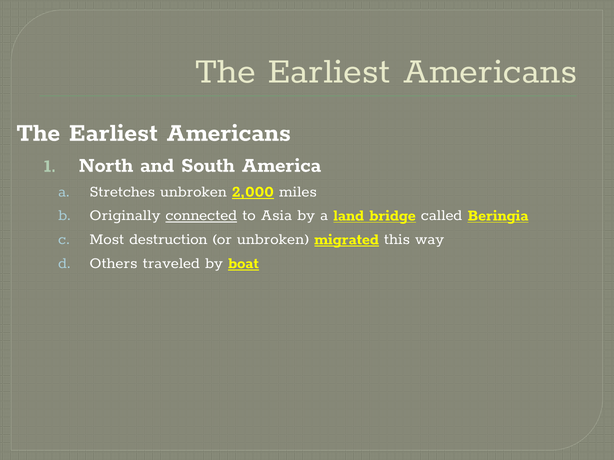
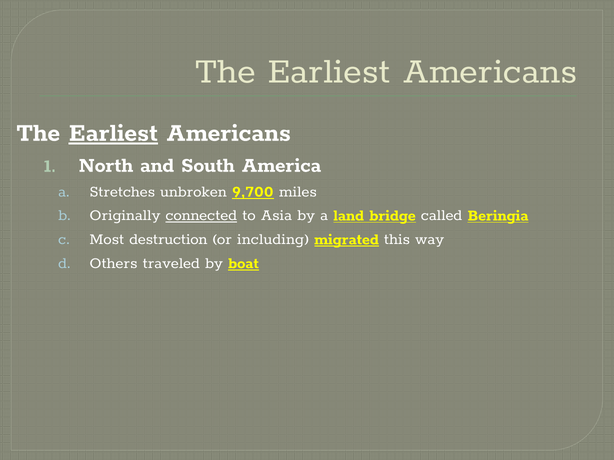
Earliest underline: none -> present (113, 132)
2,000: 2,000 -> 9,700 (253, 191)
or unbroken: unbroken -> including (273, 239)
